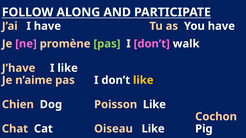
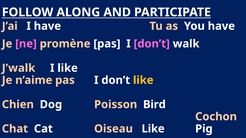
pas colour: light green -> white (107, 44)
J’have: J’have -> J’walk (19, 68)
Poisson Like: Like -> Bird (154, 105)
